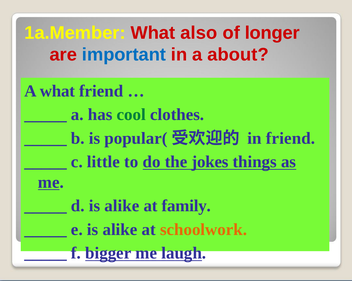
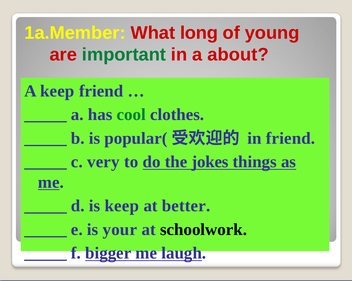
also: also -> long (199, 33)
longer: longer -> young (272, 33)
important colour: blue -> green (124, 55)
A what: what -> keep (57, 91)
little: little -> very (103, 162)
d is alike: alike -> keep (122, 206)
family: family -> better (186, 206)
e is alike: alike -> your (120, 230)
schoolwork colour: orange -> black (204, 230)
